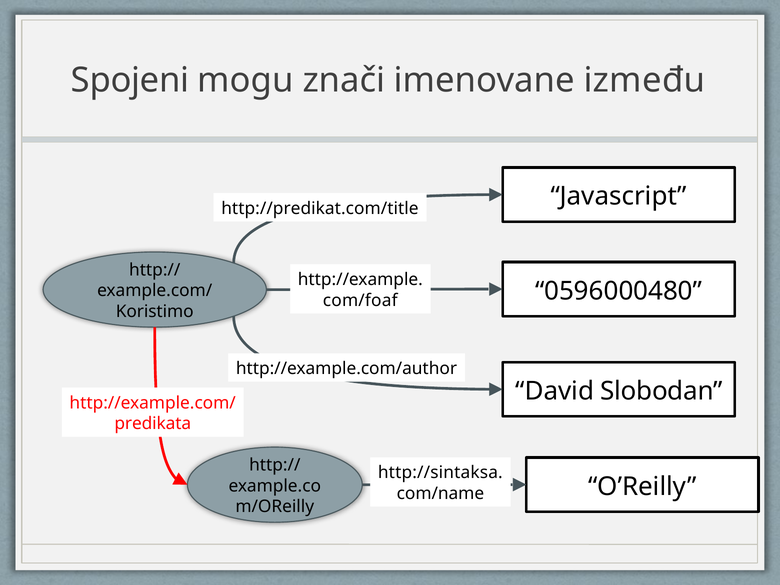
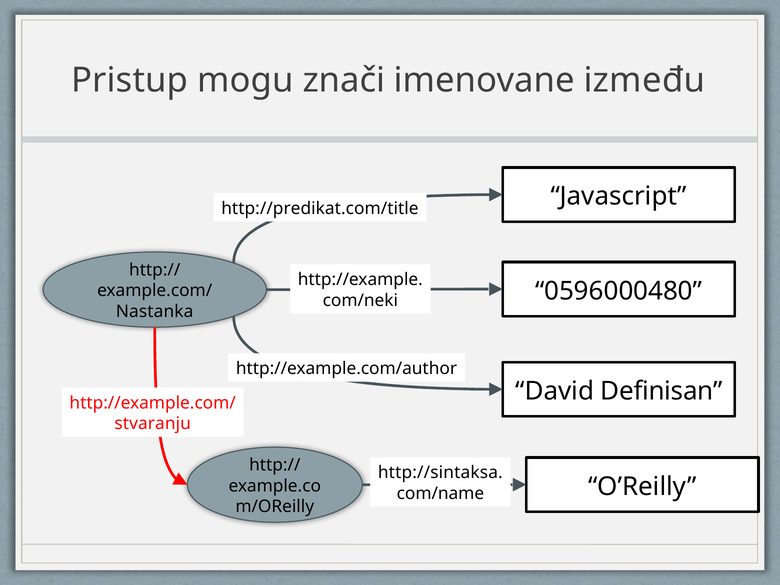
Spojeni: Spojeni -> Pristup (130, 80)
com/foaf: com/foaf -> com/neki (360, 300)
Koristimo: Koristimo -> Nastanka (155, 312)
Slobodan: Slobodan -> Definisan (662, 391)
predikata: predikata -> stvaranju (153, 424)
